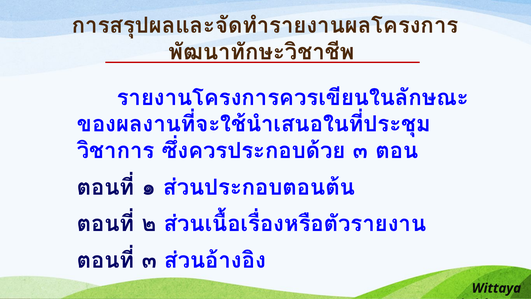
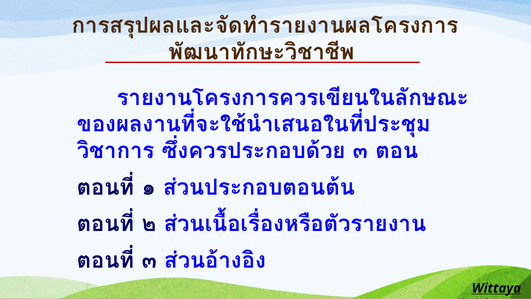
Wittaya underline: none -> present (496, 288)
